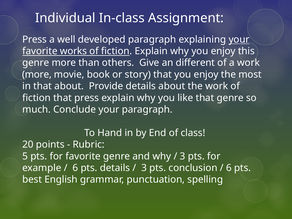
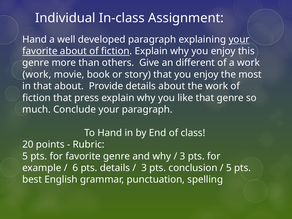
Press: Press -> Hand (35, 39)
favorite works: works -> about (73, 51)
more: more -> work (37, 74)
6: 6 -> 5 (229, 168)
